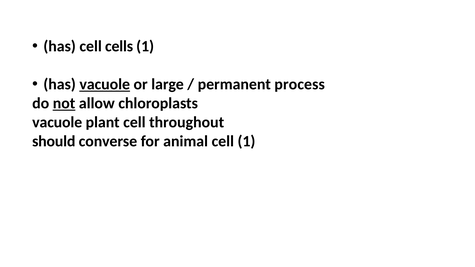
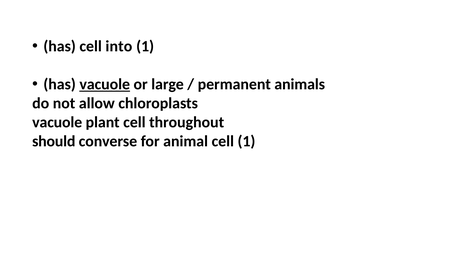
cells: cells -> into (119, 46)
process: process -> animals (300, 84)
not underline: present -> none (64, 103)
